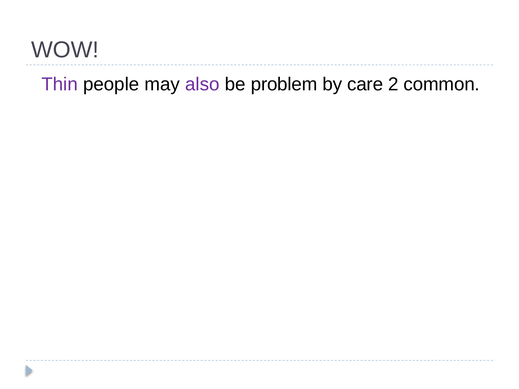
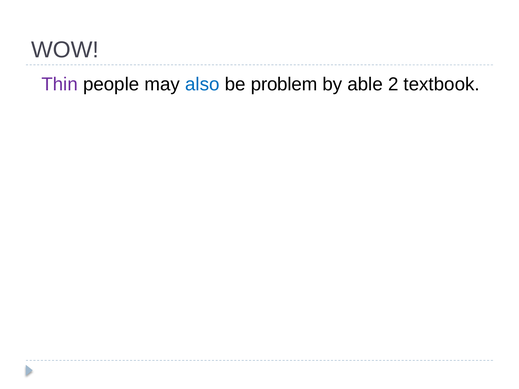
also colour: purple -> blue (202, 84)
care: care -> able (365, 84)
common: common -> textbook (442, 84)
